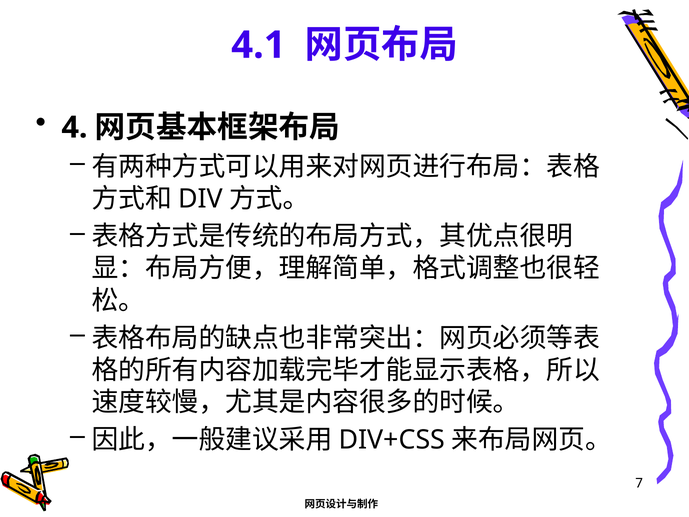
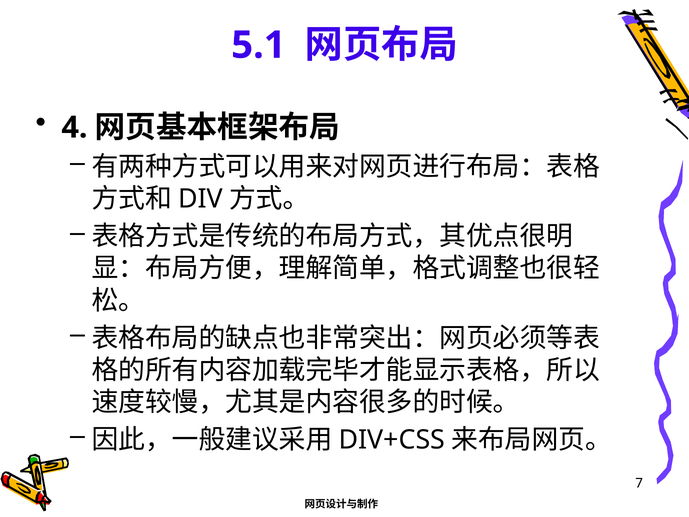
4.1: 4.1 -> 5.1 (258, 45)
